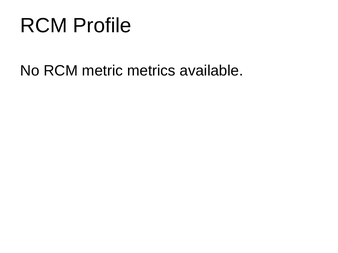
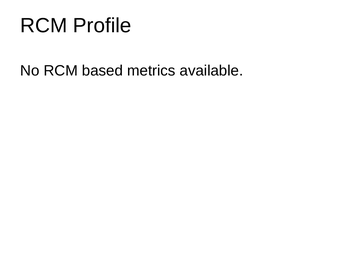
metric: metric -> based (102, 71)
